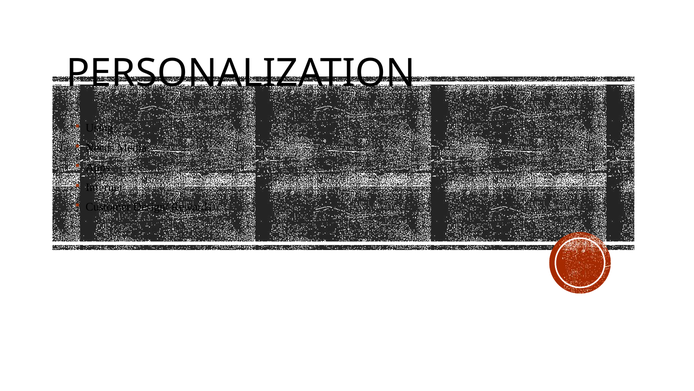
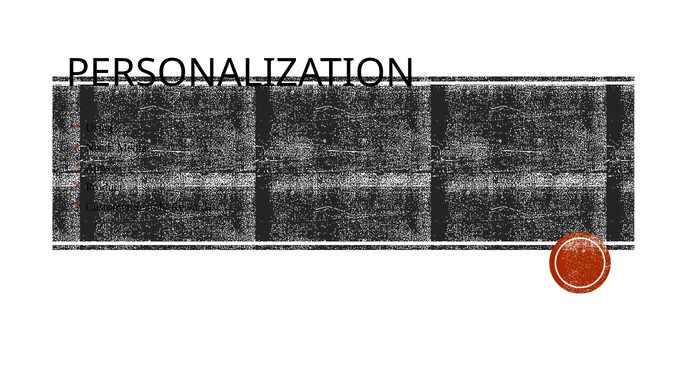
Internet: Internet -> Product (104, 187)
Design/: Design/ -> Search/ (151, 207)
